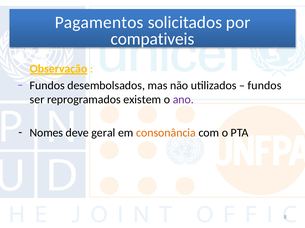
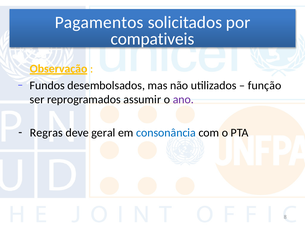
fundos: fundos -> função (265, 86)
existem: existem -> assumir (142, 100)
Nomes: Nomes -> Regras (46, 133)
consonância colour: orange -> blue (166, 133)
